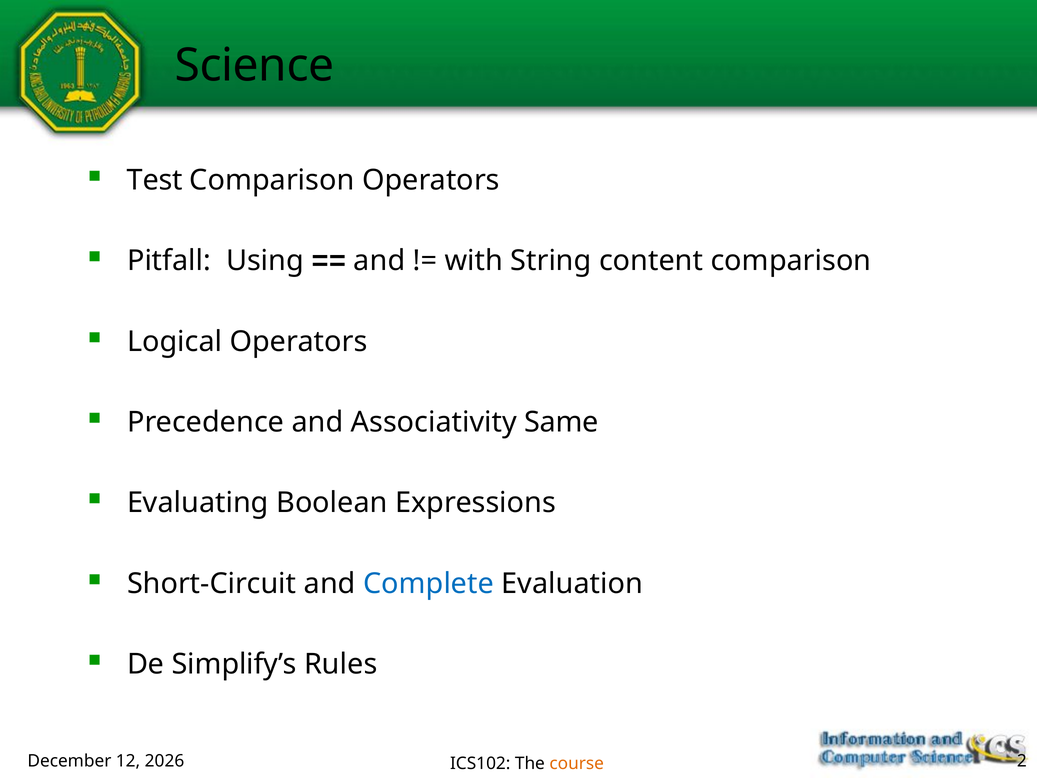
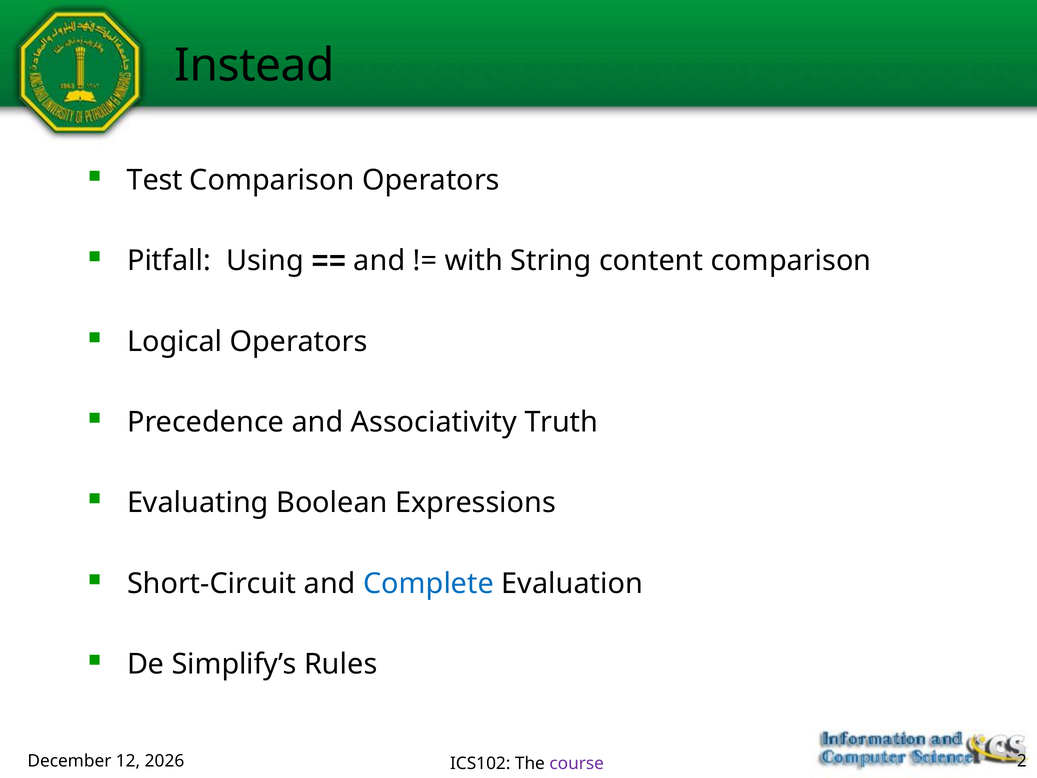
Science: Science -> Instead (254, 65)
Same: Same -> Truth (561, 422)
course colour: orange -> purple (577, 763)
